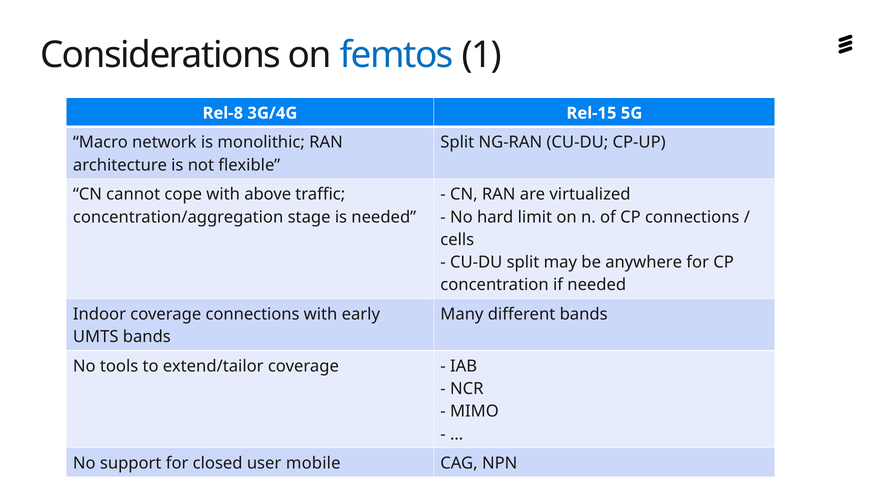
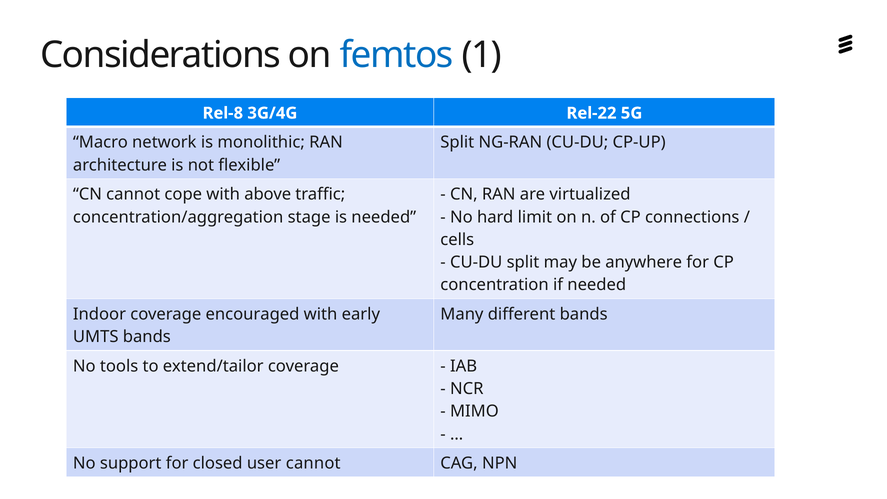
Rel-15: Rel-15 -> Rel-22 (591, 113)
coverage connections: connections -> encouraged (253, 314)
user mobile: mobile -> cannot (313, 463)
